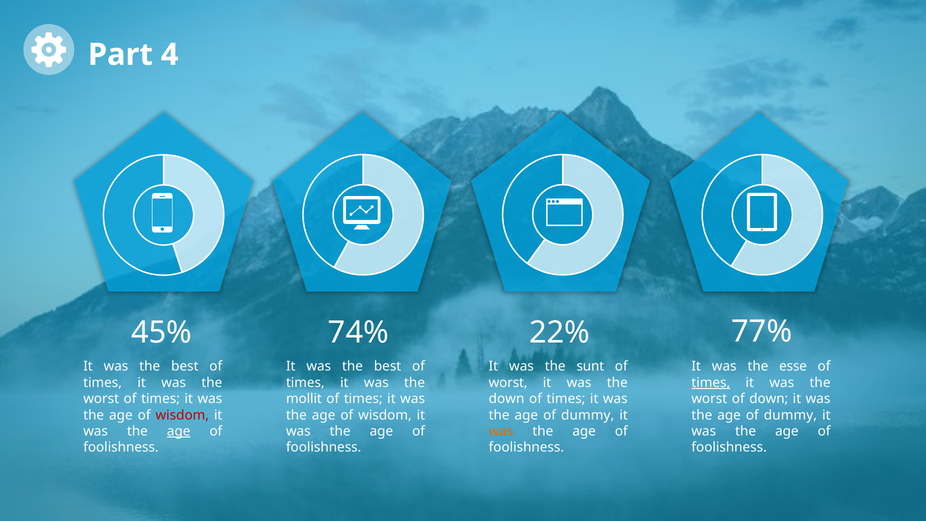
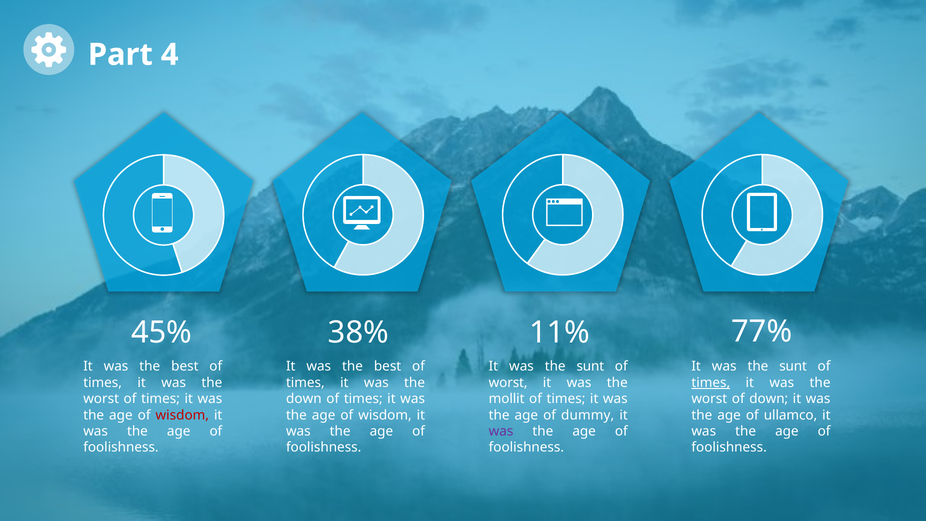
74%: 74% -> 38% (358, 333)
22%: 22% -> 11% (560, 333)
esse: esse -> sunt (793, 366)
mollit: mollit -> down (304, 399)
down: down -> mollit (507, 399)
dummy: dummy -> ullamco (790, 415)
age underline: present -> none (179, 431)
was colour: orange -> purple (501, 431)
